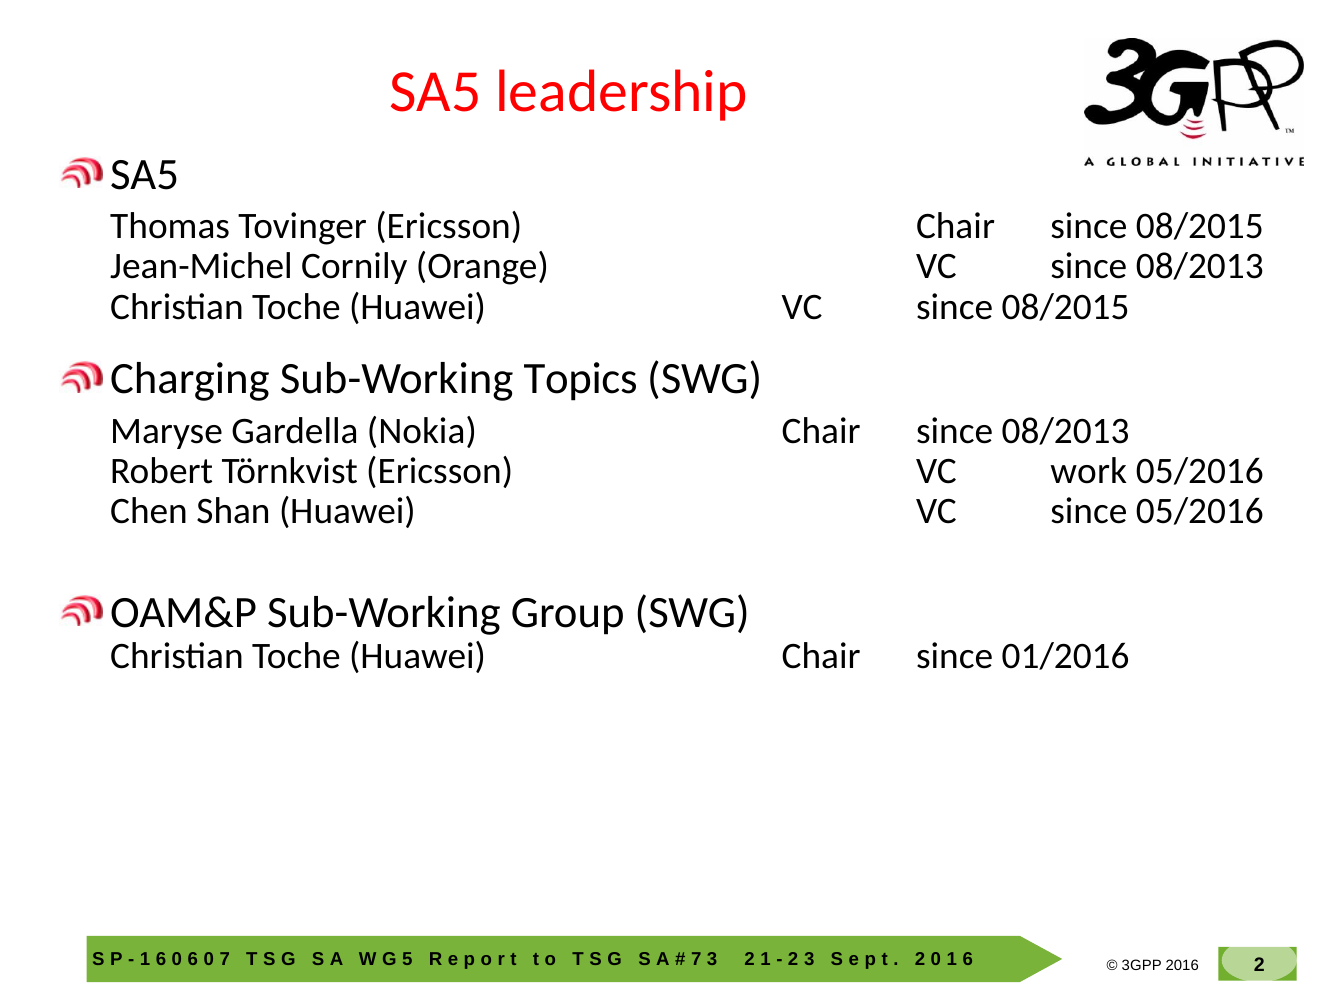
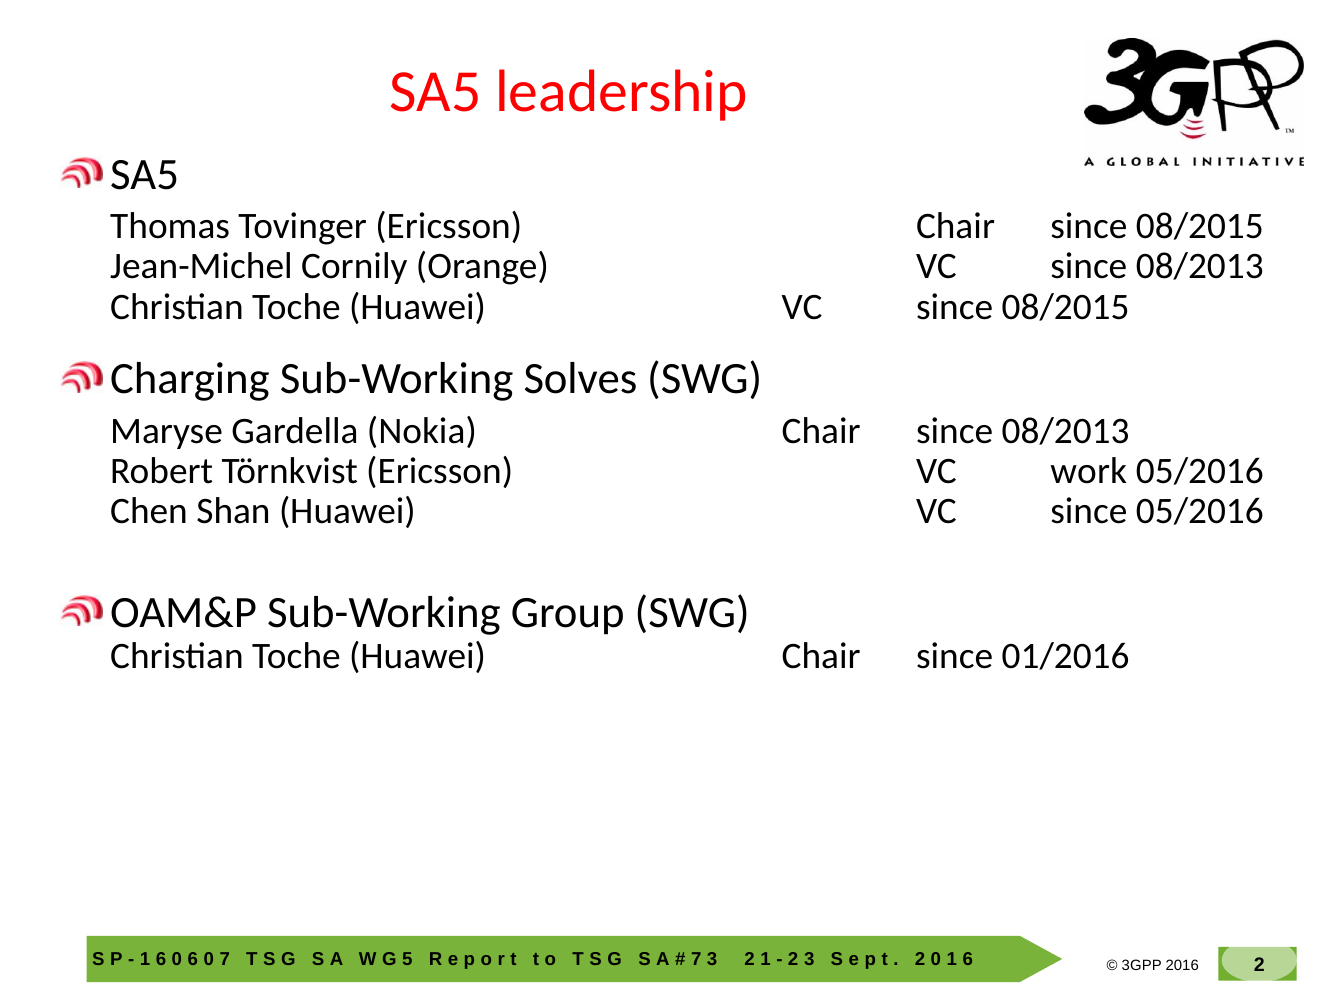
Topics: Topics -> Solves (580, 379)
